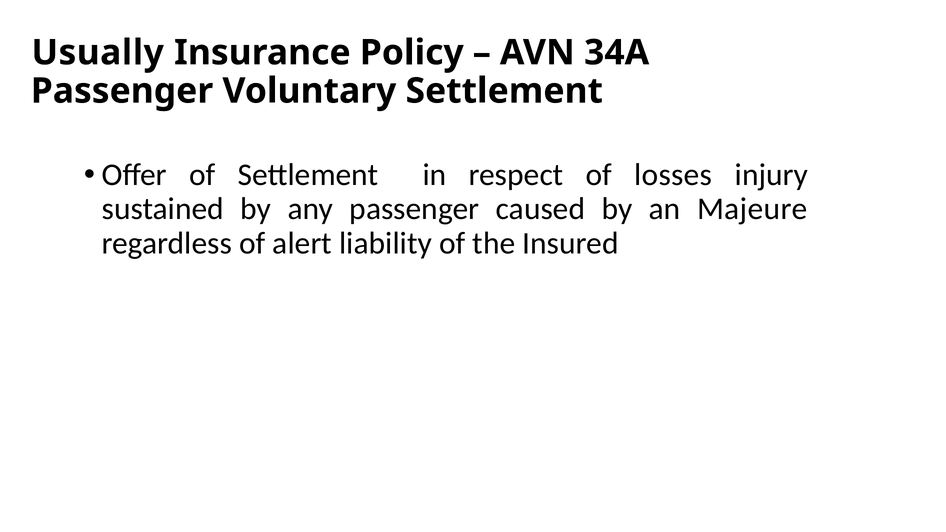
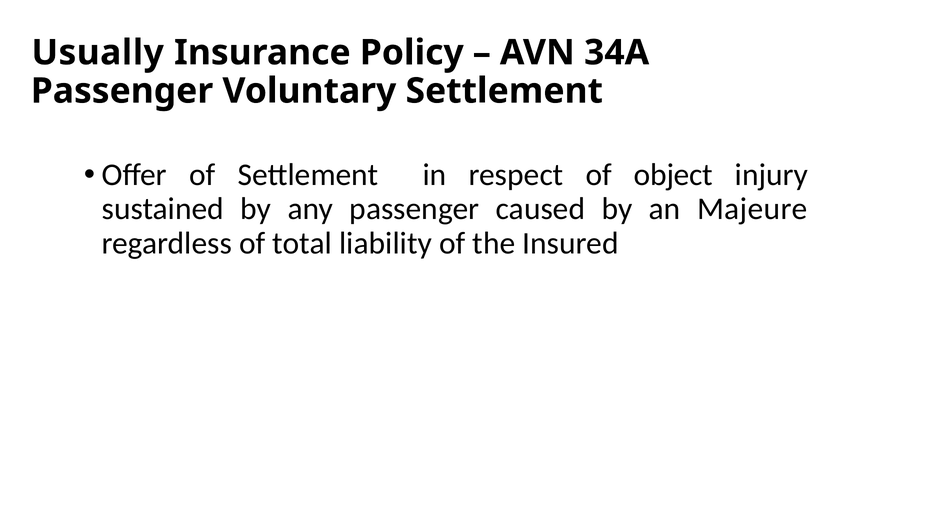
losses: losses -> object (673, 175)
alert: alert -> total (302, 243)
